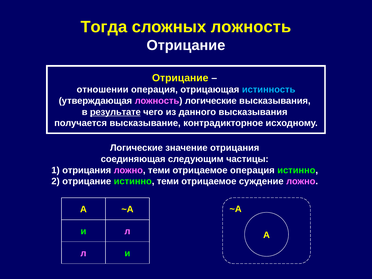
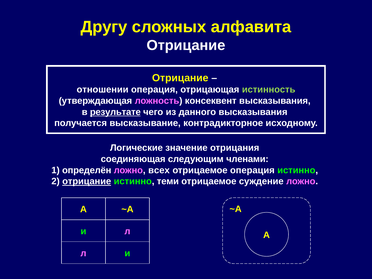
Тогда: Тогда -> Другу (104, 27)
сложных ложность: ложность -> алфавита (251, 27)
истинность colour: light blue -> light green (269, 90)
ложность логические: логические -> консеквент (211, 101)
частицы: частицы -> членами (247, 159)
1 отрицания: отрицания -> определён (87, 170)
ложно теми: теми -> всех (159, 170)
отрицание underline: none -> present (87, 181)
